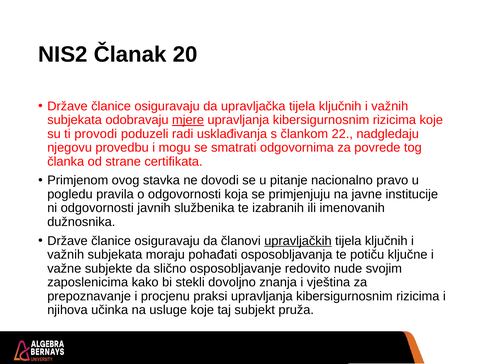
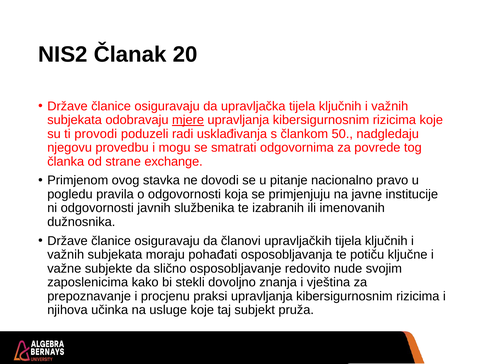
22: 22 -> 50 (342, 134)
certifikata: certifikata -> exchange (174, 161)
upravljačkih underline: present -> none (298, 241)
